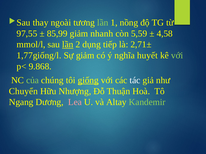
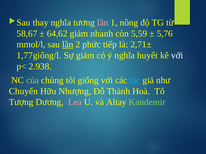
thay ngoài: ngoài -> nghĩa (61, 23)
lần colour: light green -> pink (103, 23)
97,55: 97,55 -> 58,67 (27, 34)
85,99: 85,99 -> 64,62 (57, 34)
4,58: 4,58 -> 5,76 (165, 34)
dụng: dụng -> phức (92, 45)
với colour: light green -> white (177, 56)
9.868: 9.868 -> 2.938 (40, 67)
giống underline: present -> none (88, 80)
tác colour: white -> light blue (135, 80)
Thuận: Thuận -> Thành (118, 91)
Ngang: Ngang -> Tượng (21, 102)
